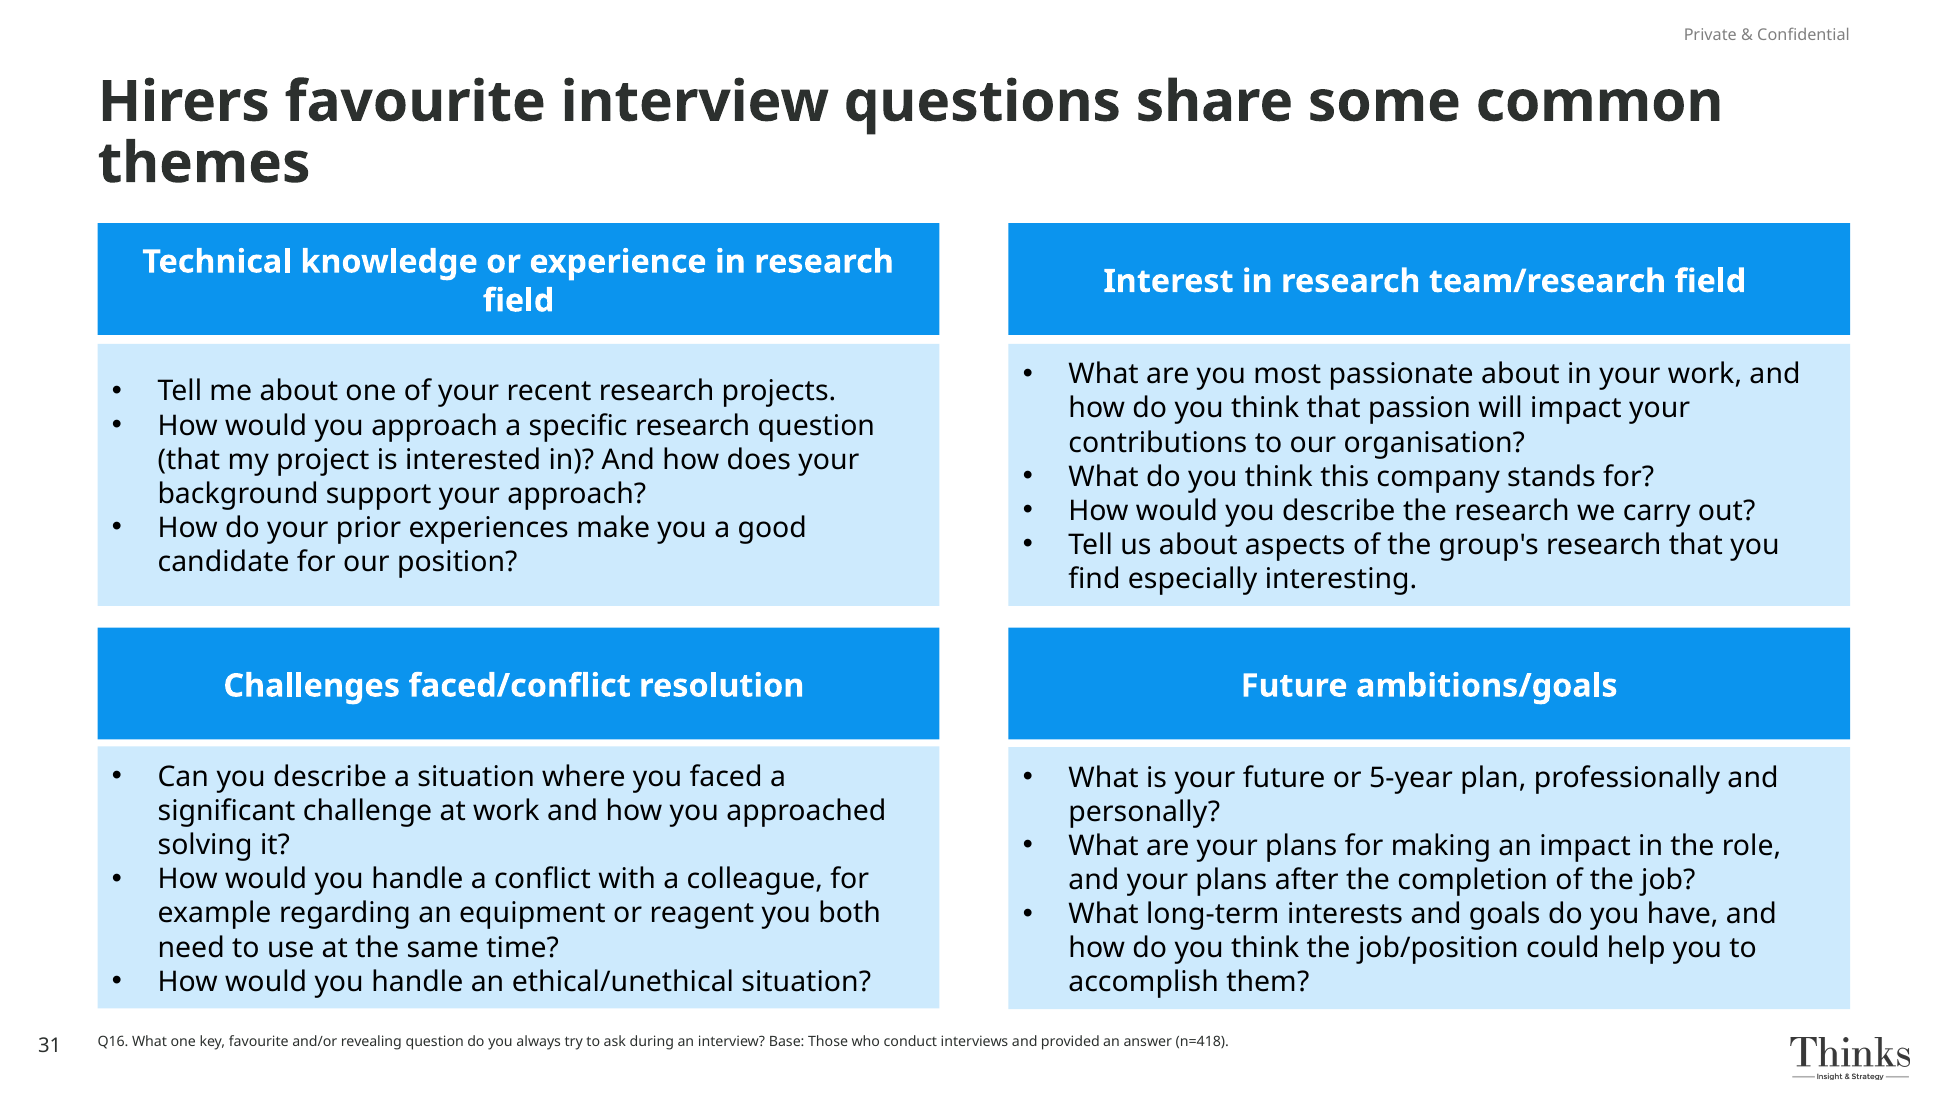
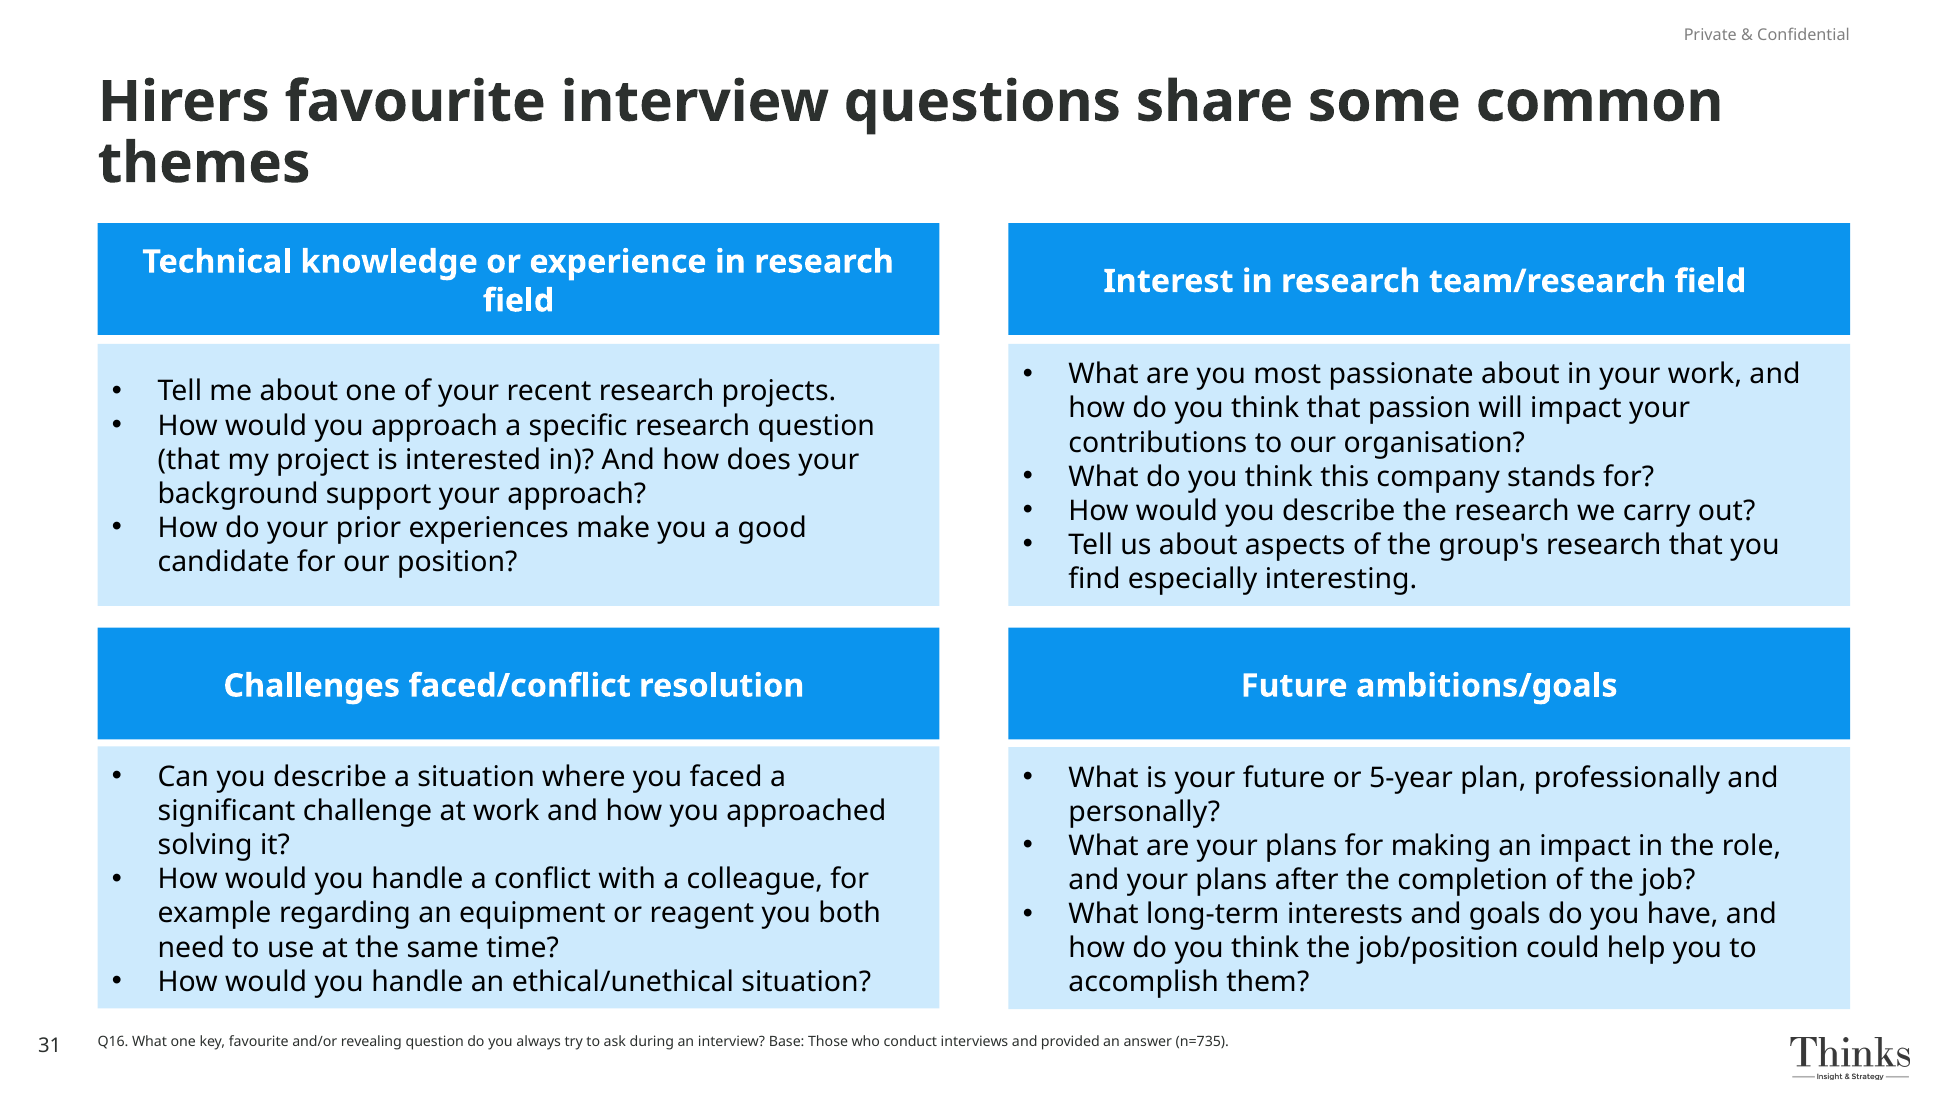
n=418: n=418 -> n=735 (1202, 1041)
